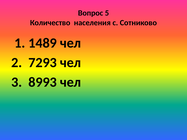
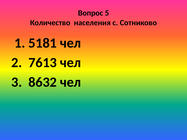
1489: 1489 -> 5181 (43, 43)
7293: 7293 -> 7613 (43, 63)
8993: 8993 -> 8632 (43, 82)
